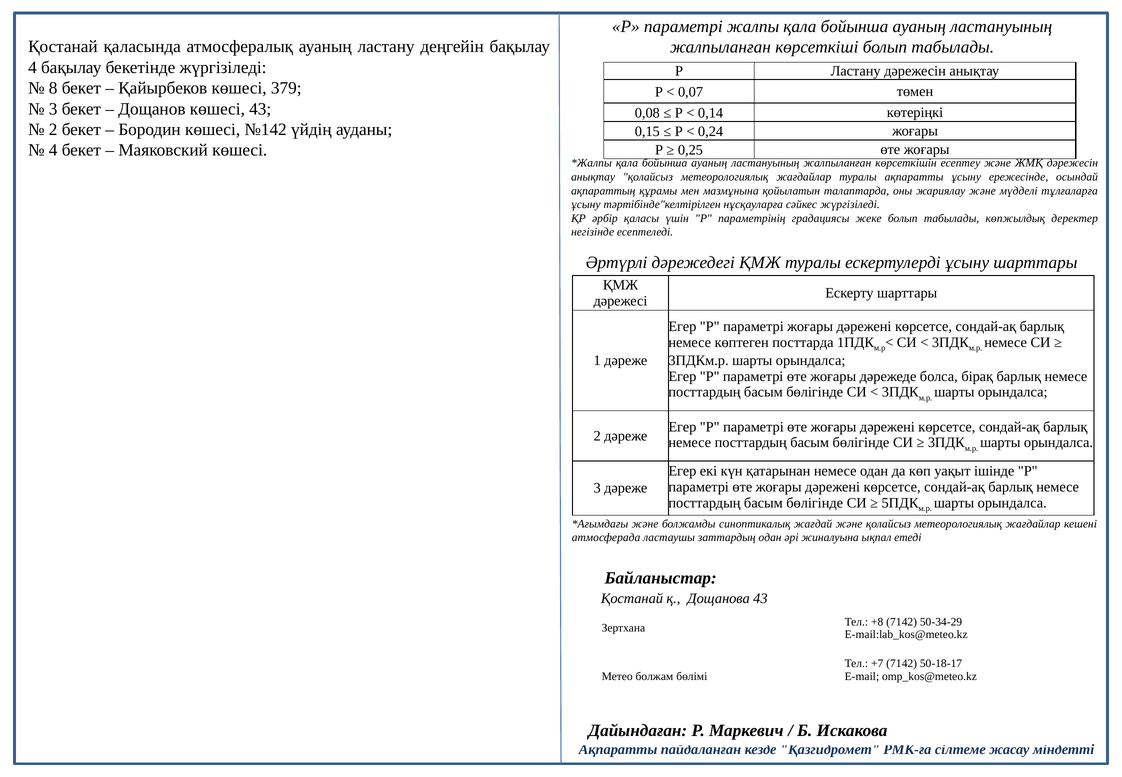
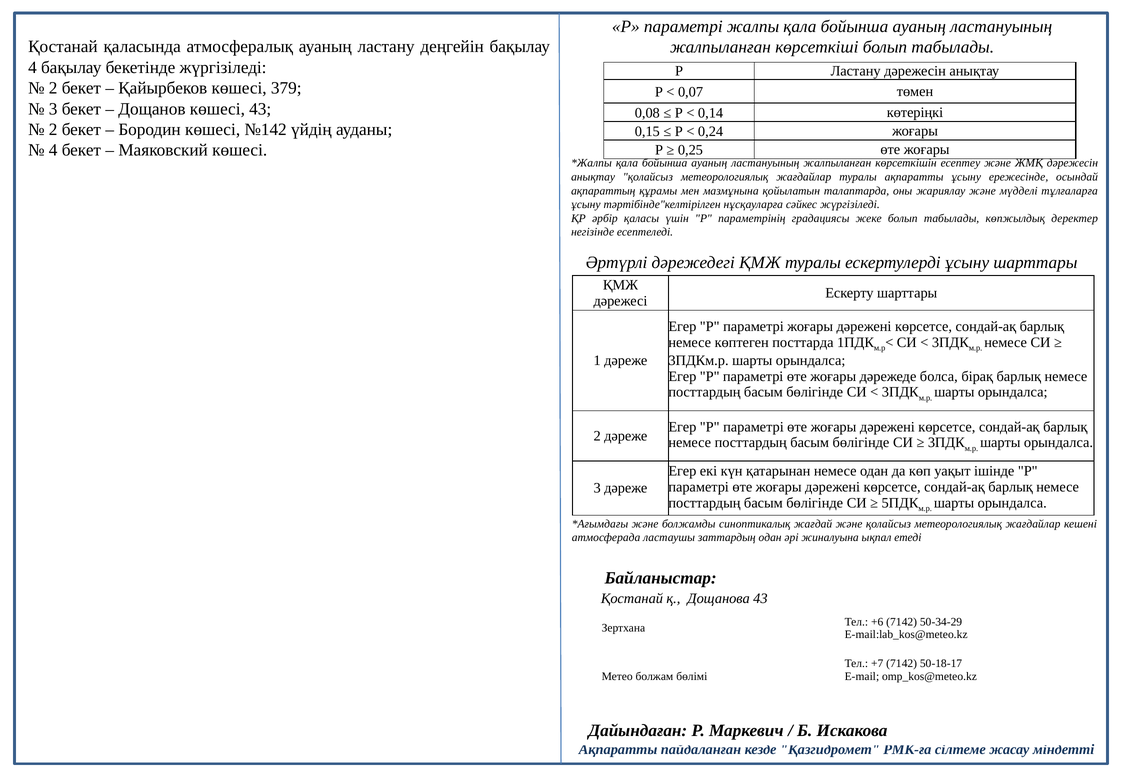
8: 8 -> 2 (53, 88)
+8: +8 -> +6 (877, 622)
